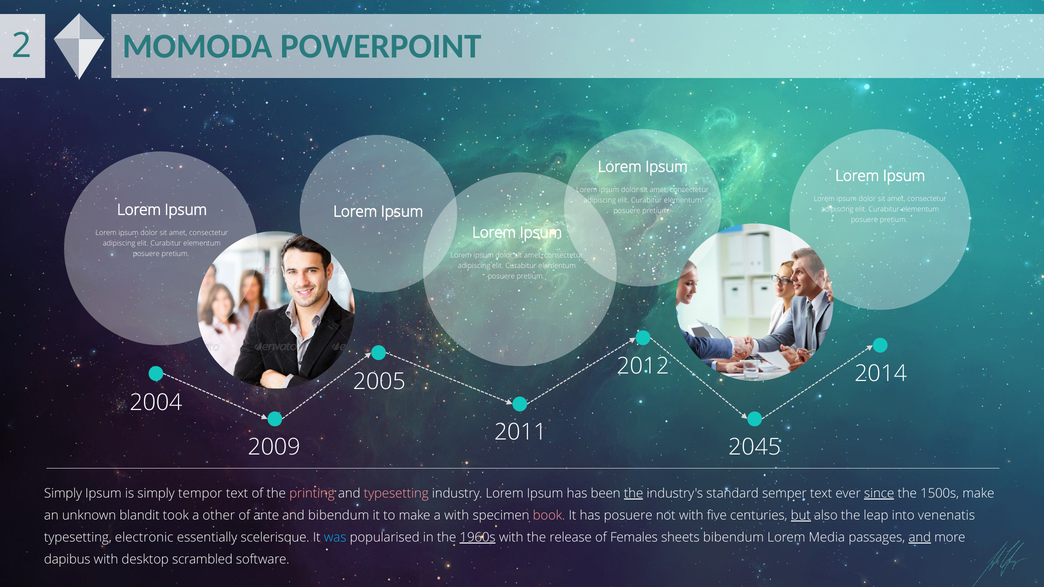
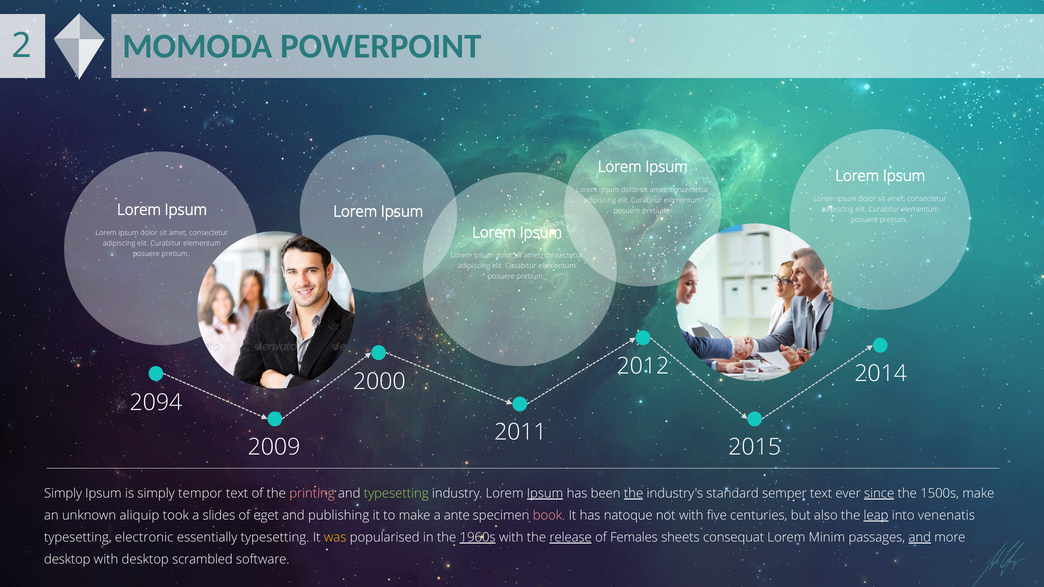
2005: 2005 -> 2000 (379, 382)
2004: 2004 -> 2094 (156, 403)
2045: 2045 -> 2015 (755, 447)
typesetting colour: pink -> light green (396, 494)
Ipsum underline: none -> present (545, 494)
blandit: blandit -> aliquip (139, 516)
other: other -> slides (219, 516)
ante: ante -> eget (266, 516)
and bibendum: bibendum -> publishing (339, 516)
a with: with -> ante (457, 516)
has posuere: posuere -> natoque (628, 516)
but underline: present -> none (801, 516)
leap underline: none -> present (876, 516)
essentially scelerisque: scelerisque -> typesetting (275, 538)
was colour: light blue -> yellow (335, 538)
release underline: none -> present (571, 538)
sheets bibendum: bibendum -> consequat (734, 538)
Media: Media -> Minim (827, 538)
dapibus: dapibus -> desktop (67, 560)
